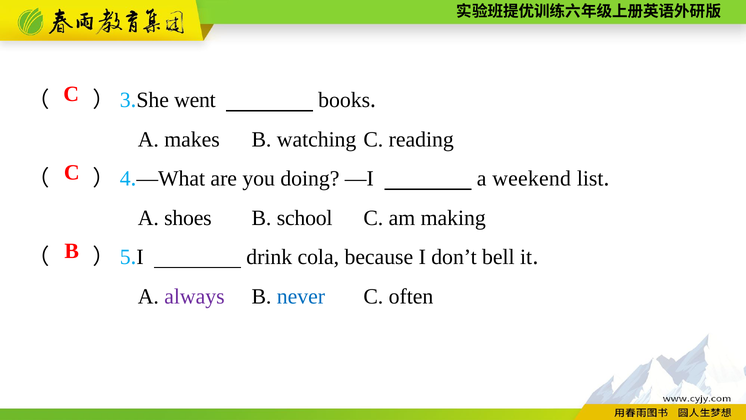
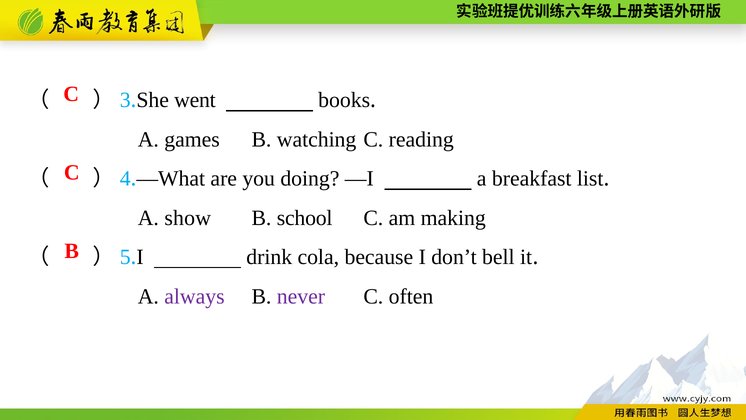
makes: makes -> games (192, 139)
weekend: weekend -> breakfast (532, 179)
shoes: shoes -> show (188, 218)
never colour: blue -> purple (301, 296)
